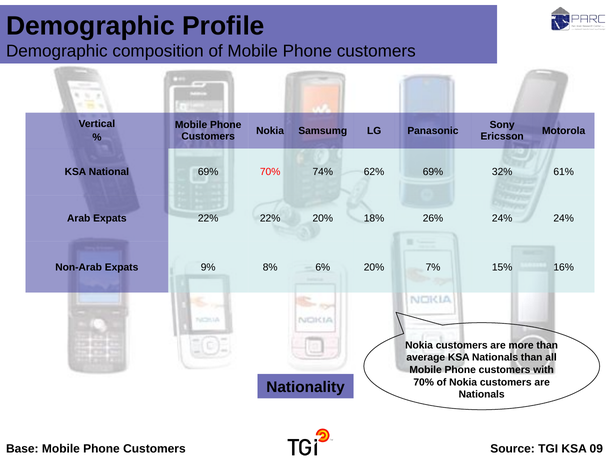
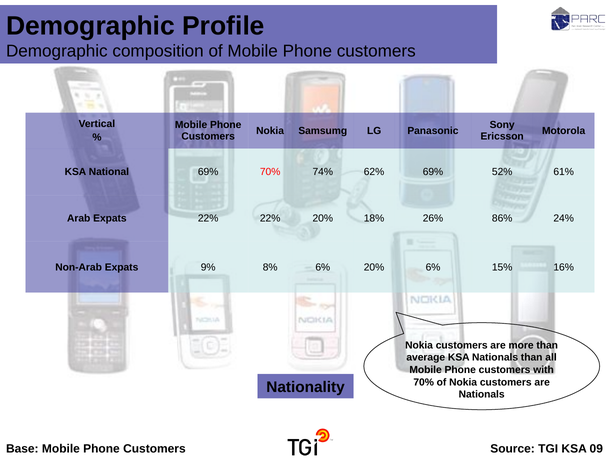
32%: 32% -> 52% (502, 172)
26% 24%: 24% -> 86% (502, 219)
20% 7%: 7% -> 6% (433, 267)
